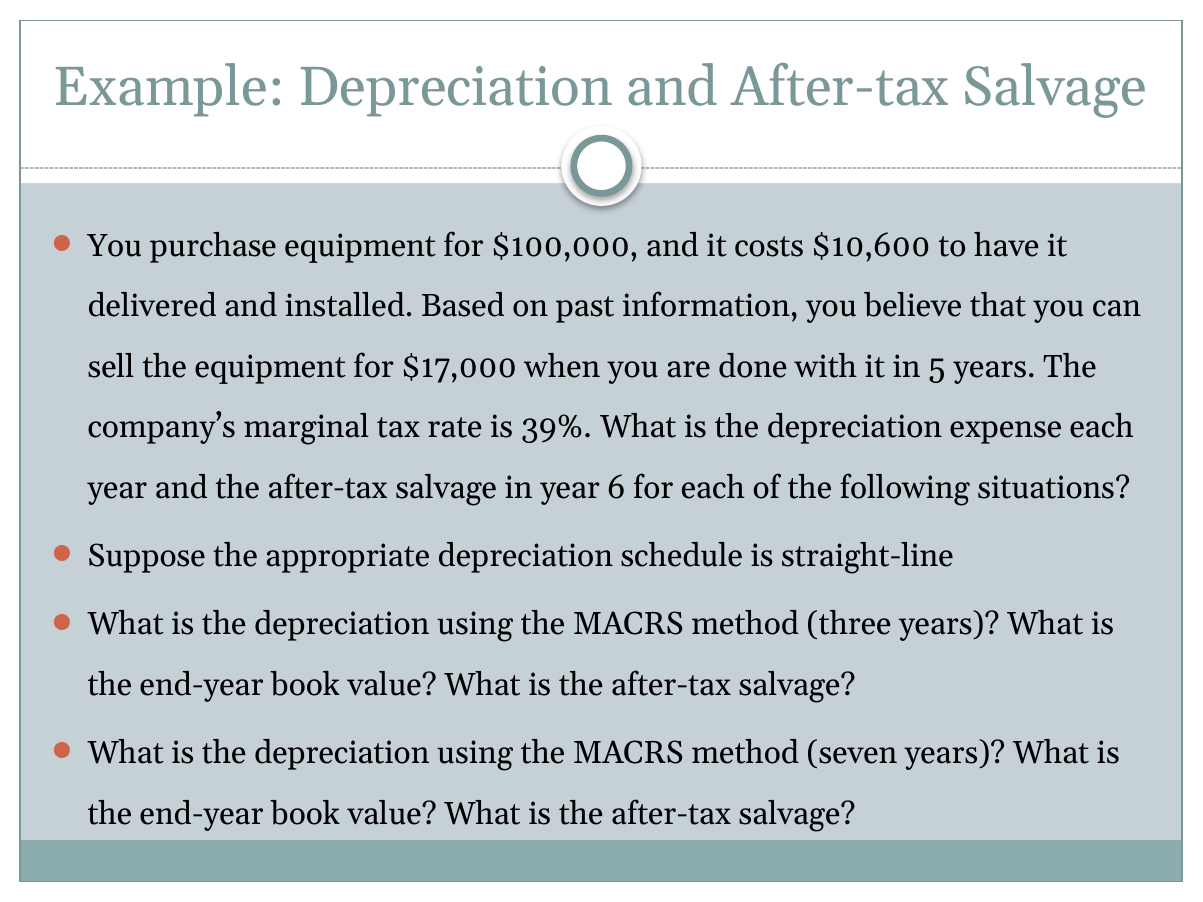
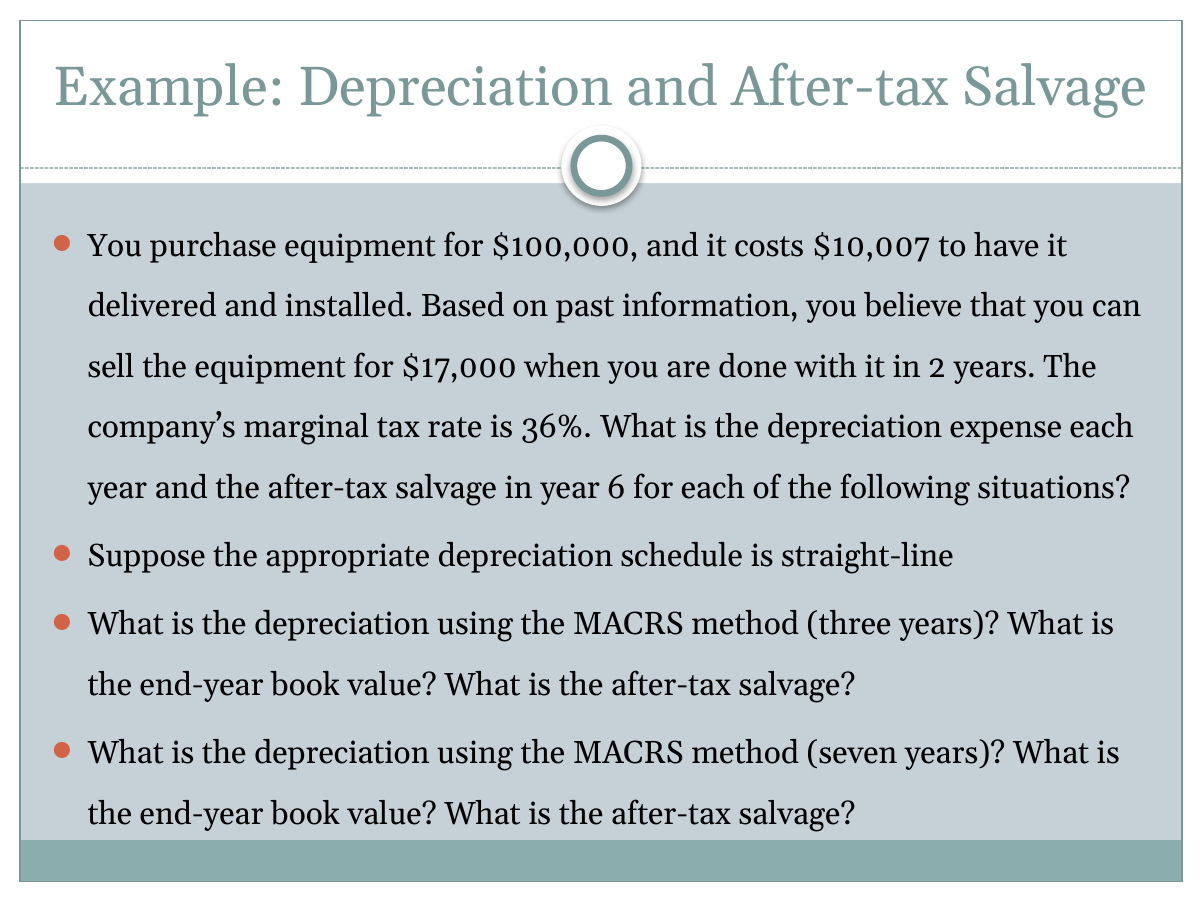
$10,600: $10,600 -> $10,007 (871, 246)
5: 5 -> 2 (937, 367)
39%: 39% -> 36% (556, 427)
